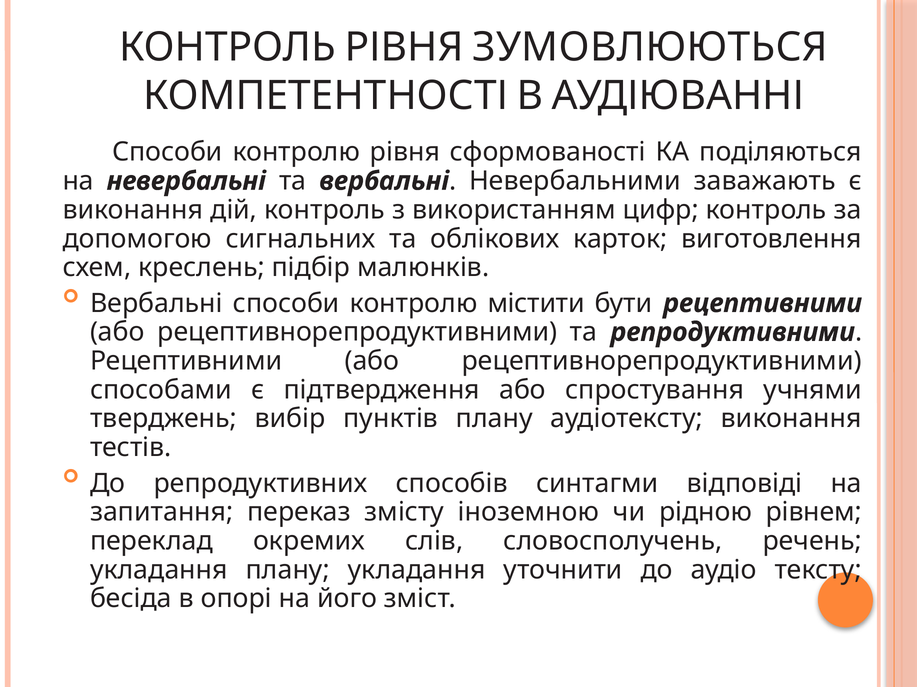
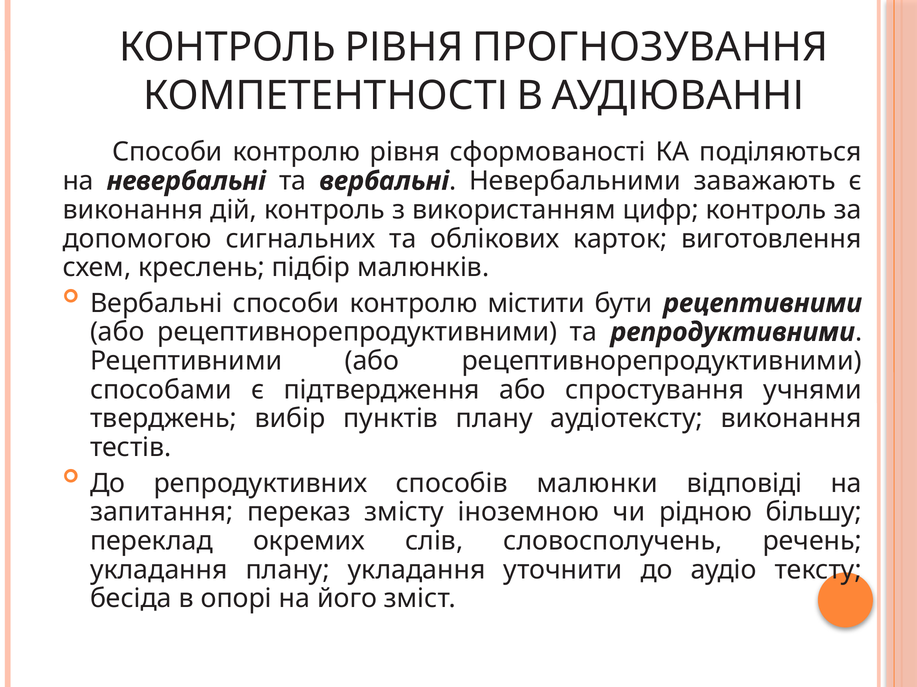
ЗУМОВЛЮЮТЬСЯ: ЗУМОВЛЮЮТЬСЯ -> ПРОГНОЗУВАННЯ (650, 47)
синтагми: синтагми -> малюнки (597, 484)
рівнем: рівнем -> більшу (814, 513)
